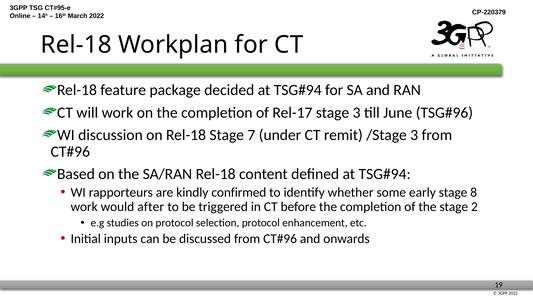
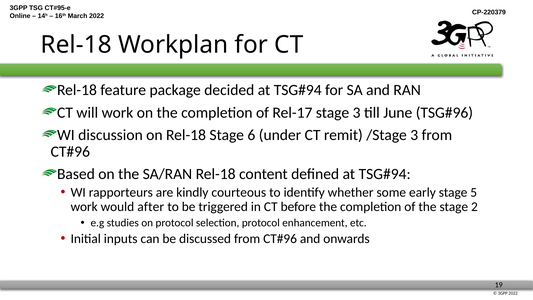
7: 7 -> 6 (251, 135)
confirmed: confirmed -> courteous (239, 192)
8: 8 -> 5 (474, 192)
